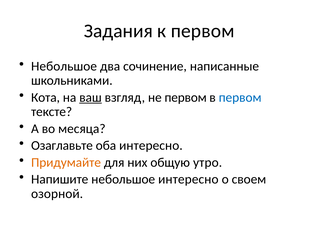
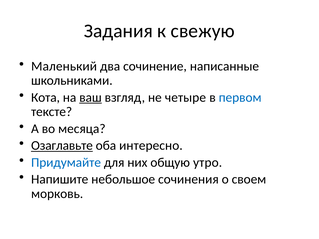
к первом: первом -> свежую (203, 31)
Небольшое: Небольшое -> Маленький (64, 66)
не первом: первом -> четыре (185, 98)
Озаглавьте underline: none -> present (62, 146)
Придумайте colour: orange -> blue (66, 163)
небольшое интересно: интересно -> сочинения (188, 180)
озорной: озорной -> морковь (57, 194)
